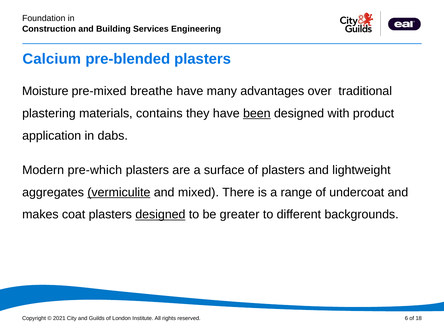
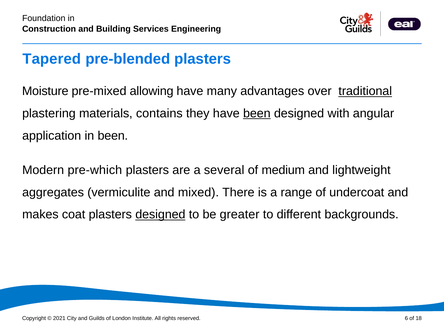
Calcium: Calcium -> Tapered (52, 59)
breathe: breathe -> allowing (152, 91)
traditional underline: none -> present (365, 91)
product: product -> angular (374, 113)
in dabs: dabs -> been (113, 136)
surface: surface -> several (224, 170)
of plasters: plasters -> medium (283, 170)
vermiculite underline: present -> none (119, 192)
